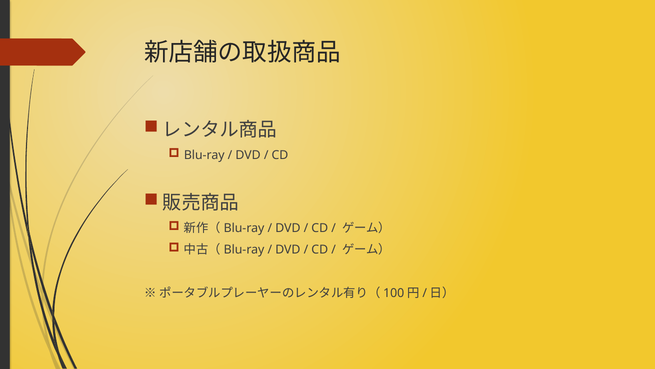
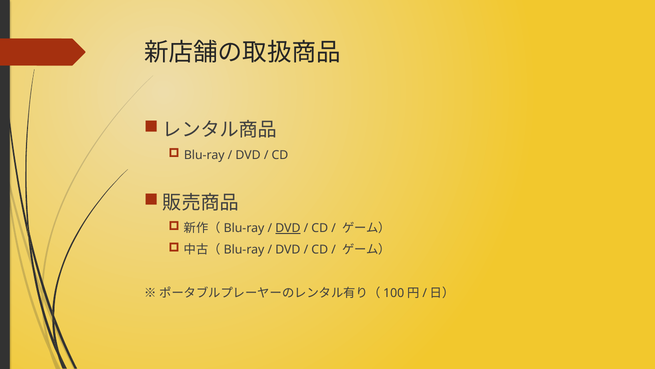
DVD underline: none -> present (288, 228)
